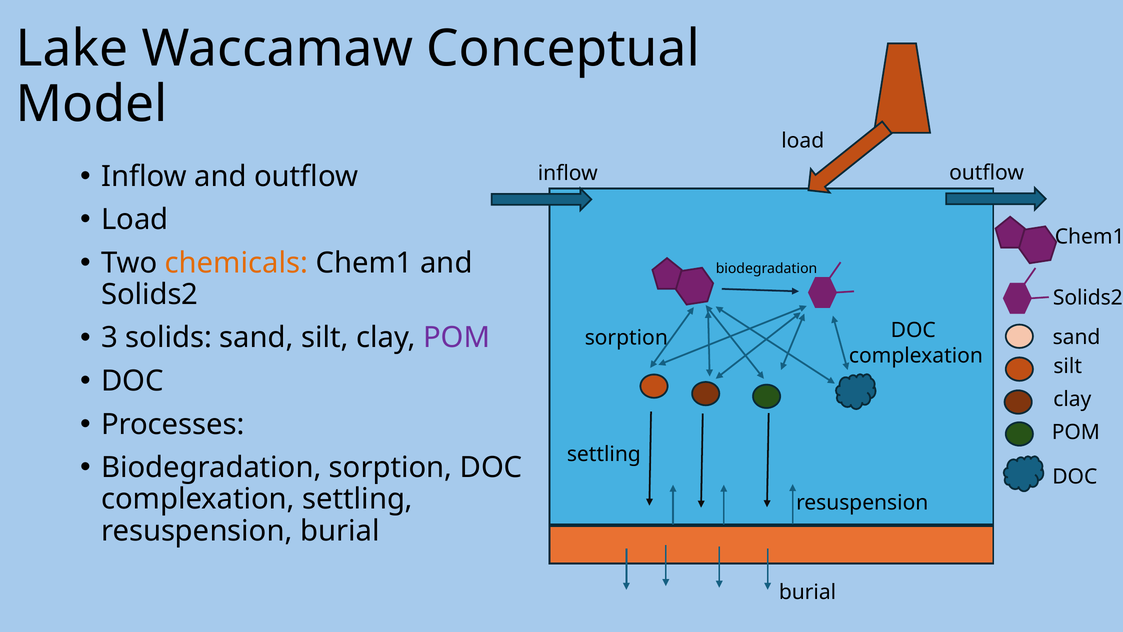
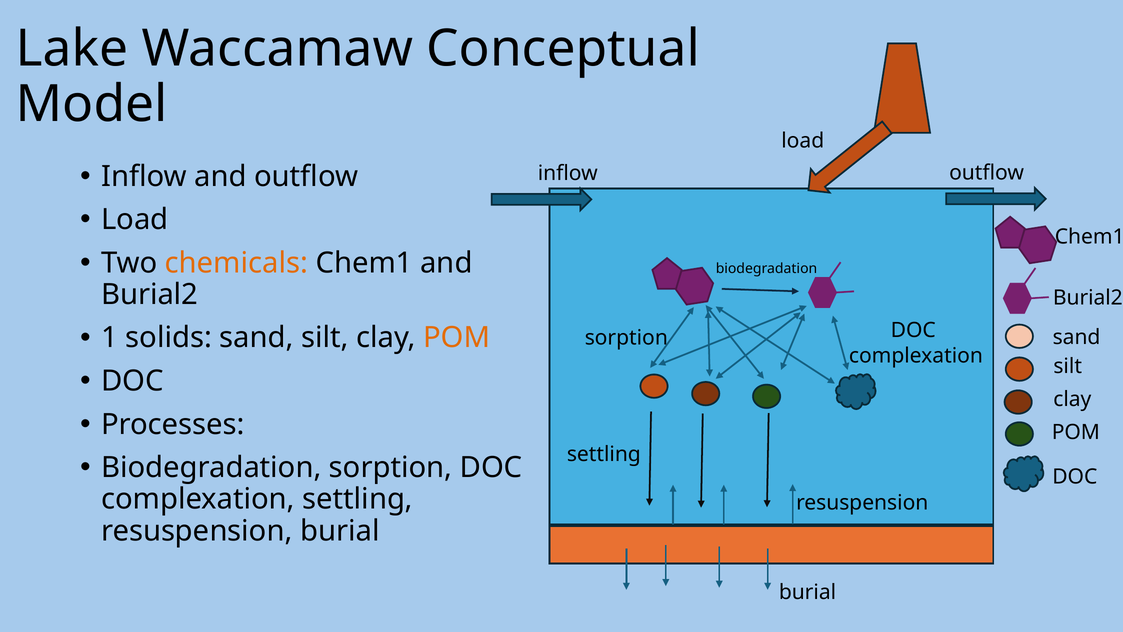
Solids2: Solids2 -> Burial2 (150, 294)
Solids2: Solids2 -> Burial2 (1088, 297)
3: 3 -> 1 (110, 338)
POM colour: purple -> orange (457, 338)
